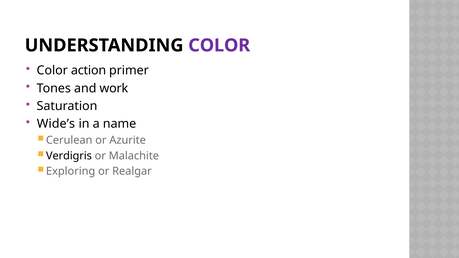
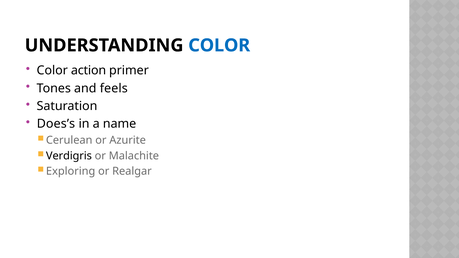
COLOR colour: purple -> blue (219, 45)
work: work -> feels (114, 88)
Wide’s: Wide’s -> Does’s (56, 124)
